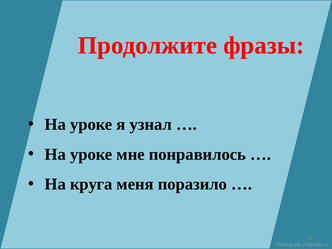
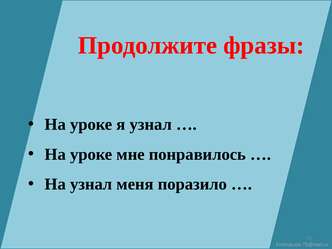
На круга: круга -> узнал (91, 184)
